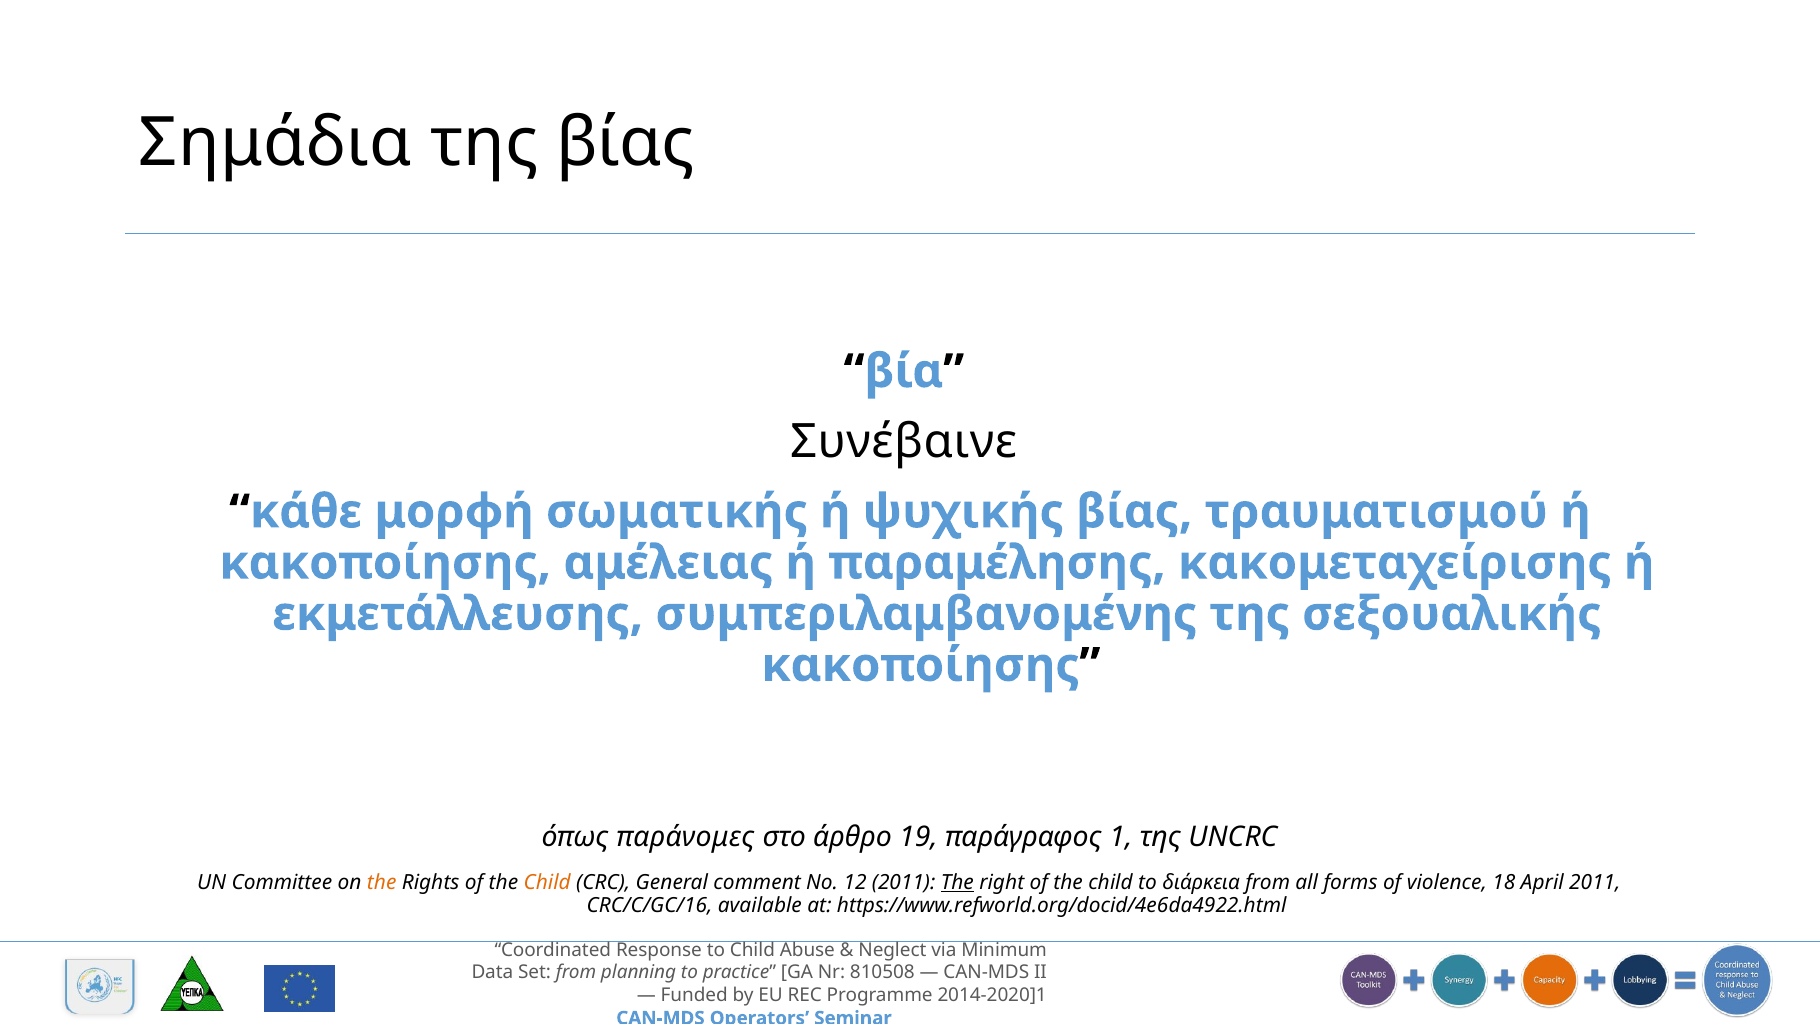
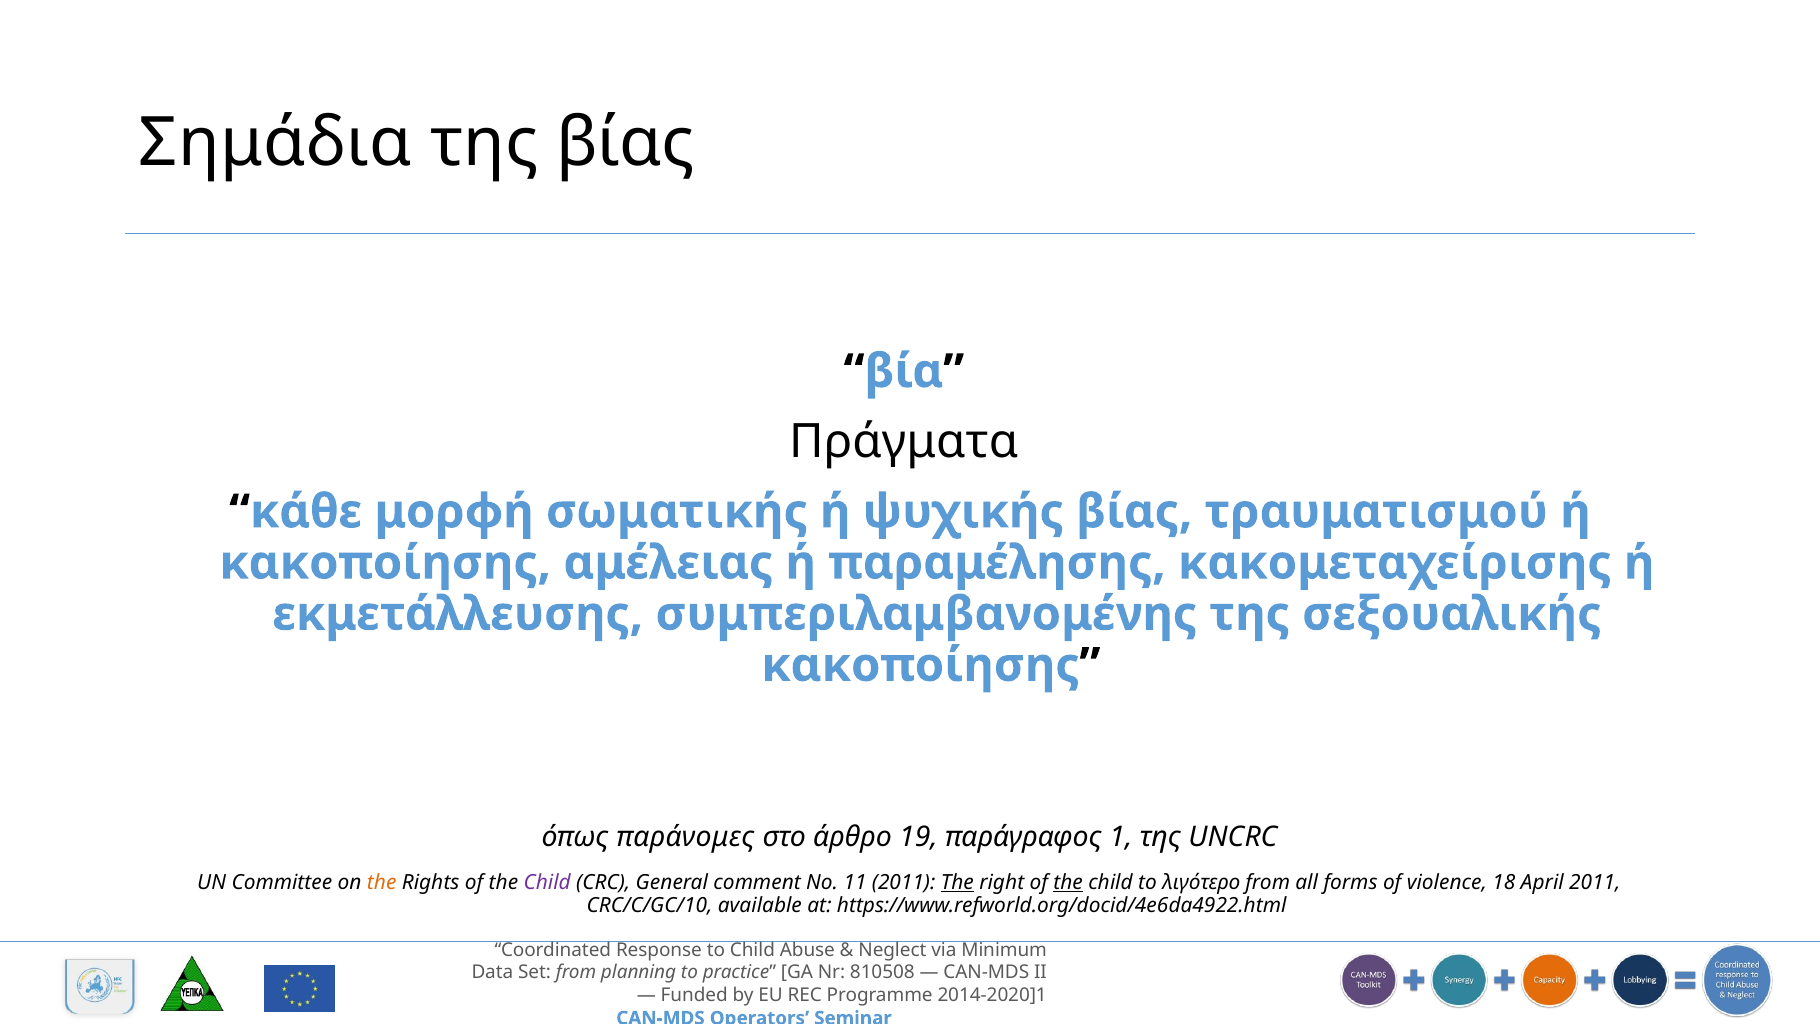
Συνέβαινε: Συνέβαινε -> Πράγματα (904, 442)
Child colour: orange -> purple (547, 882)
12: 12 -> 11 (855, 882)
the underline: none -> present (1068, 882)
διάρκεια: διάρκεια -> λιγότερο (1201, 882)
CRC/C/GC/16: CRC/C/GC/16 -> CRC/C/GC/10 (649, 905)
